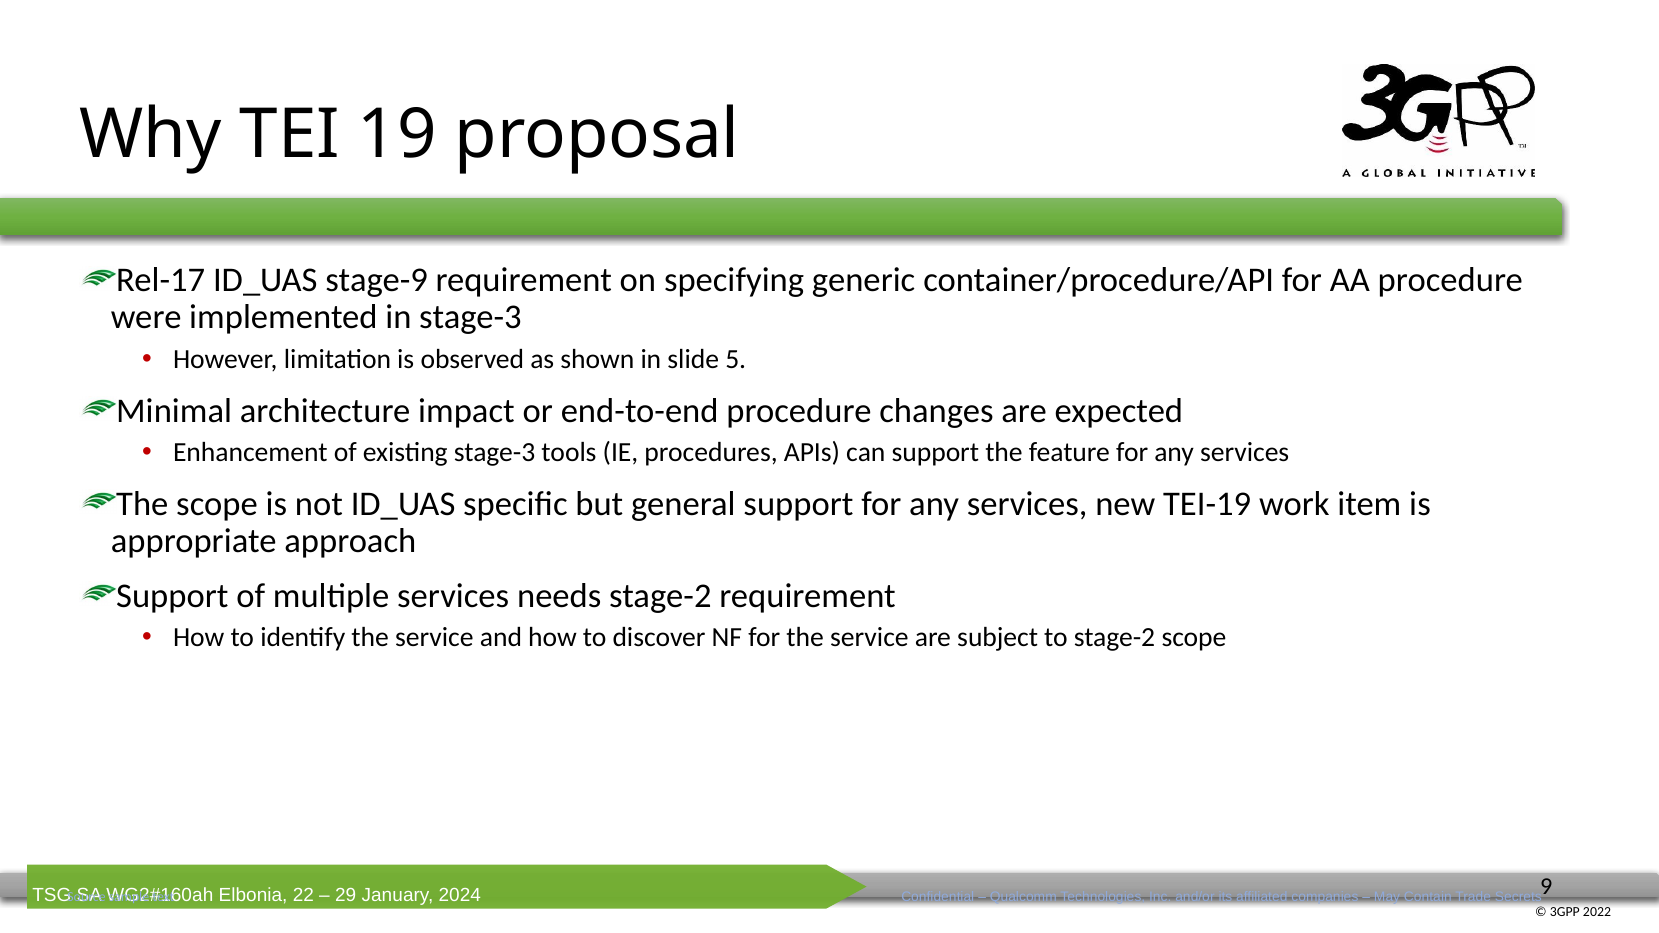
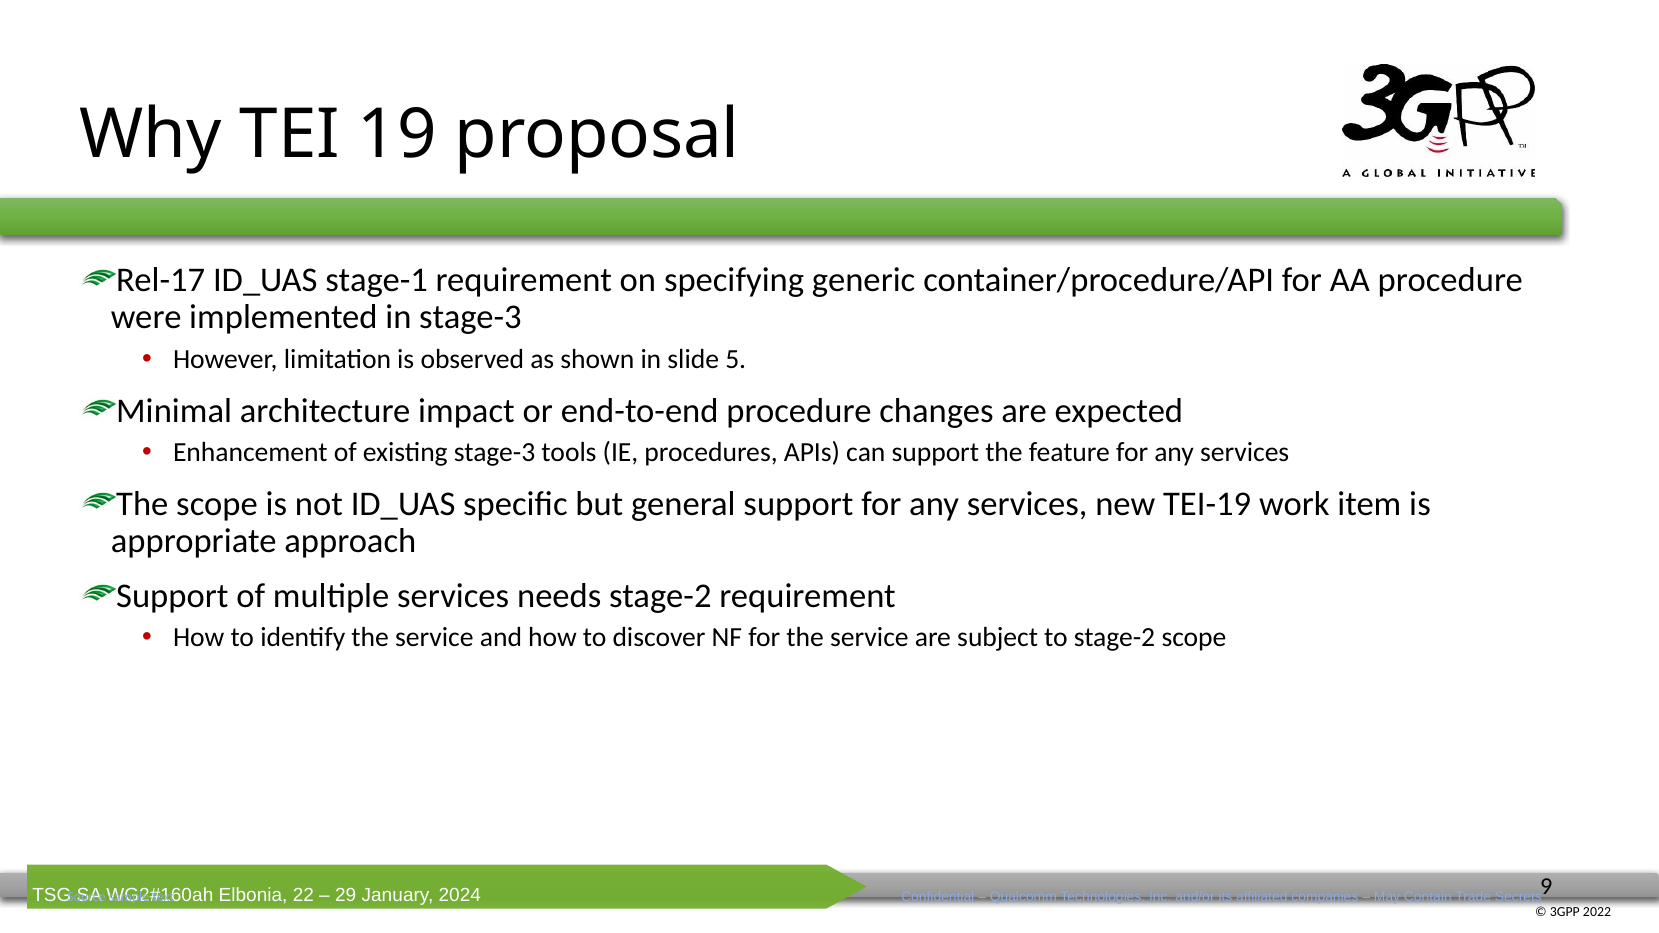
stage-9: stage-9 -> stage-1 (377, 280)
